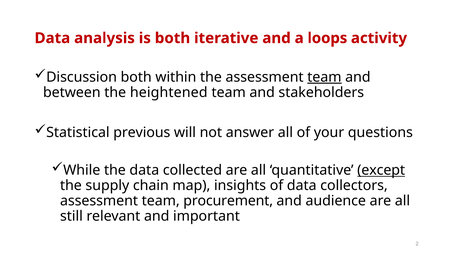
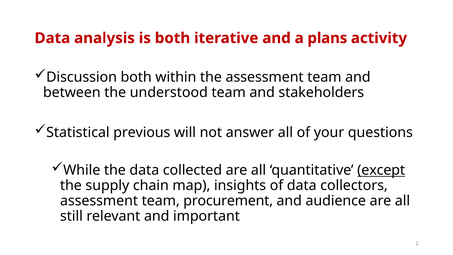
loops: loops -> plans (327, 38)
team underline: present -> none (324, 77)
heightened: heightened -> understood (169, 92)
